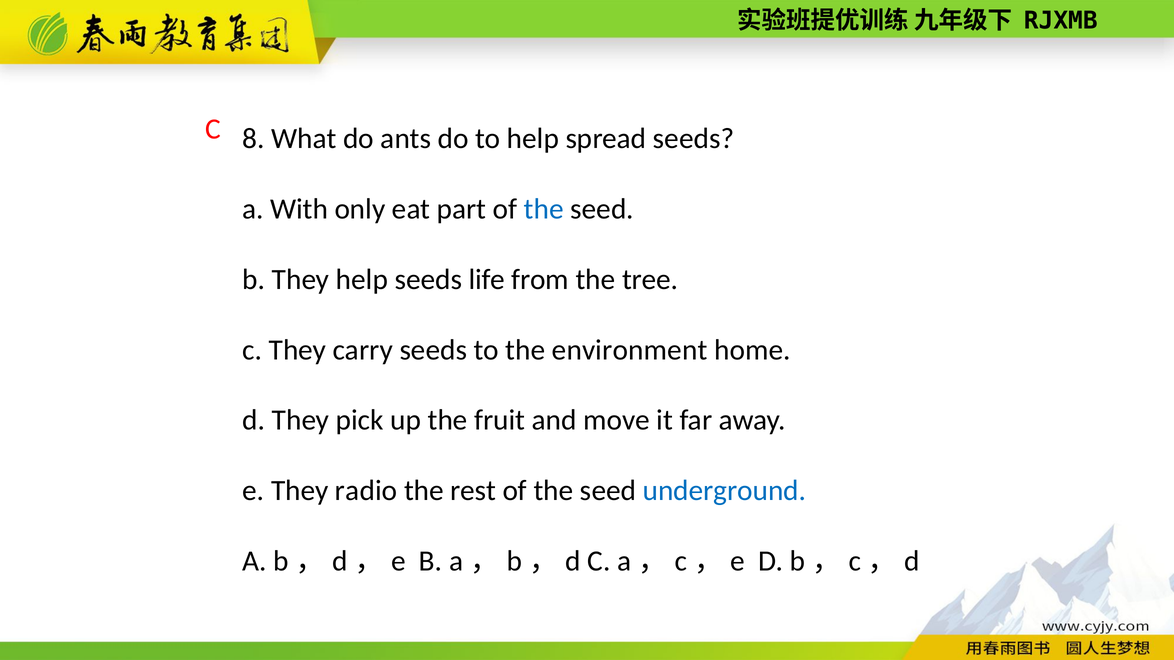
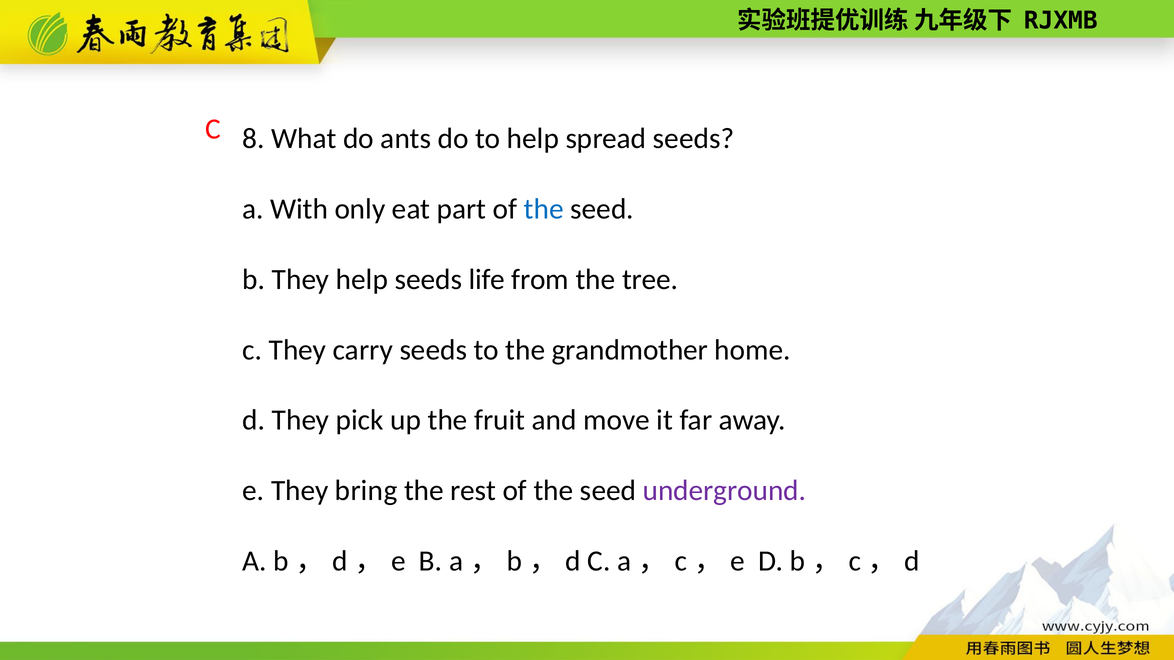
environment: environment -> grandmother (630, 350)
radio: radio -> bring (366, 491)
underground colour: blue -> purple (724, 491)
